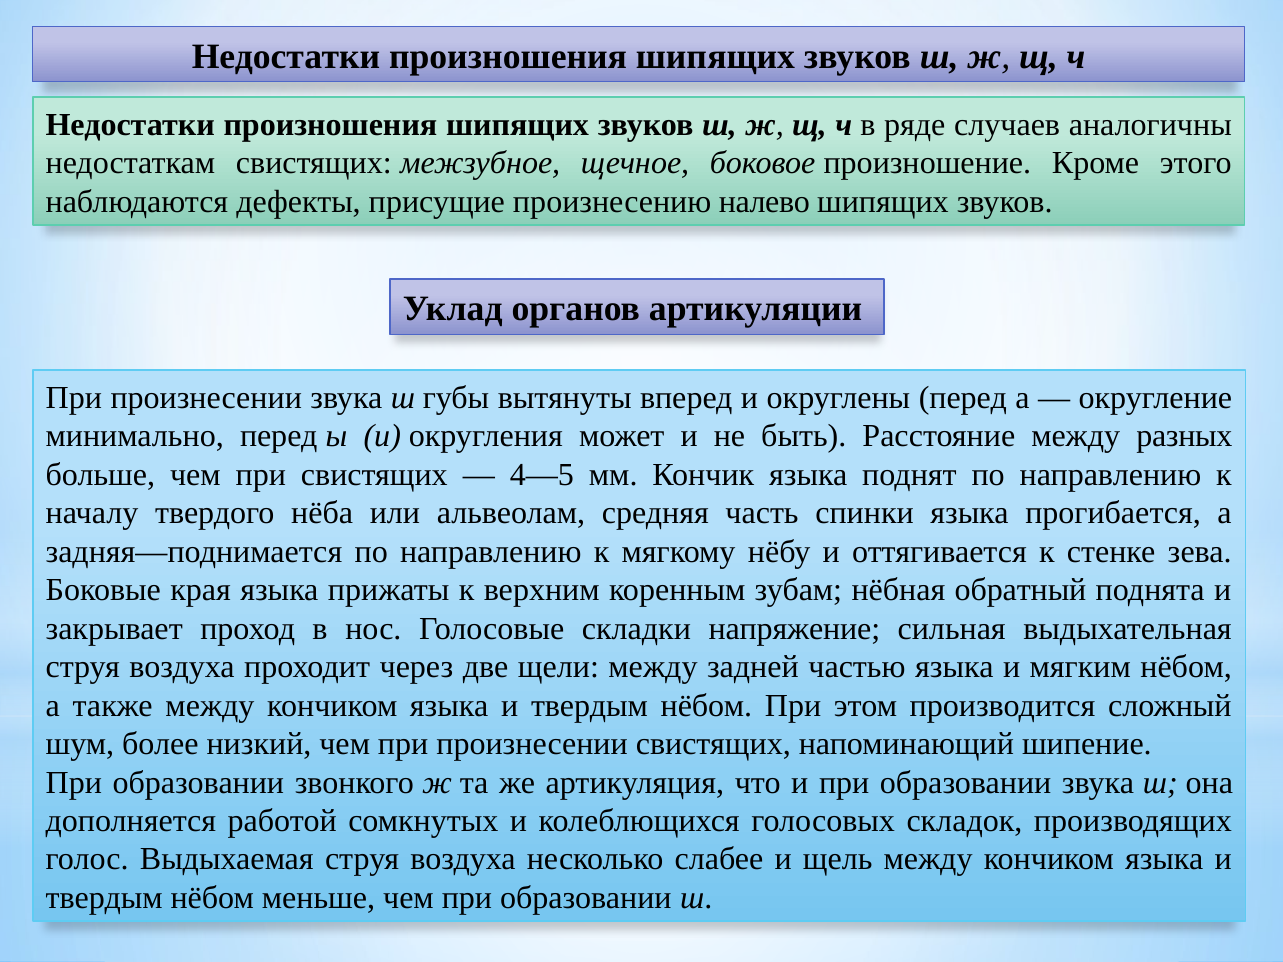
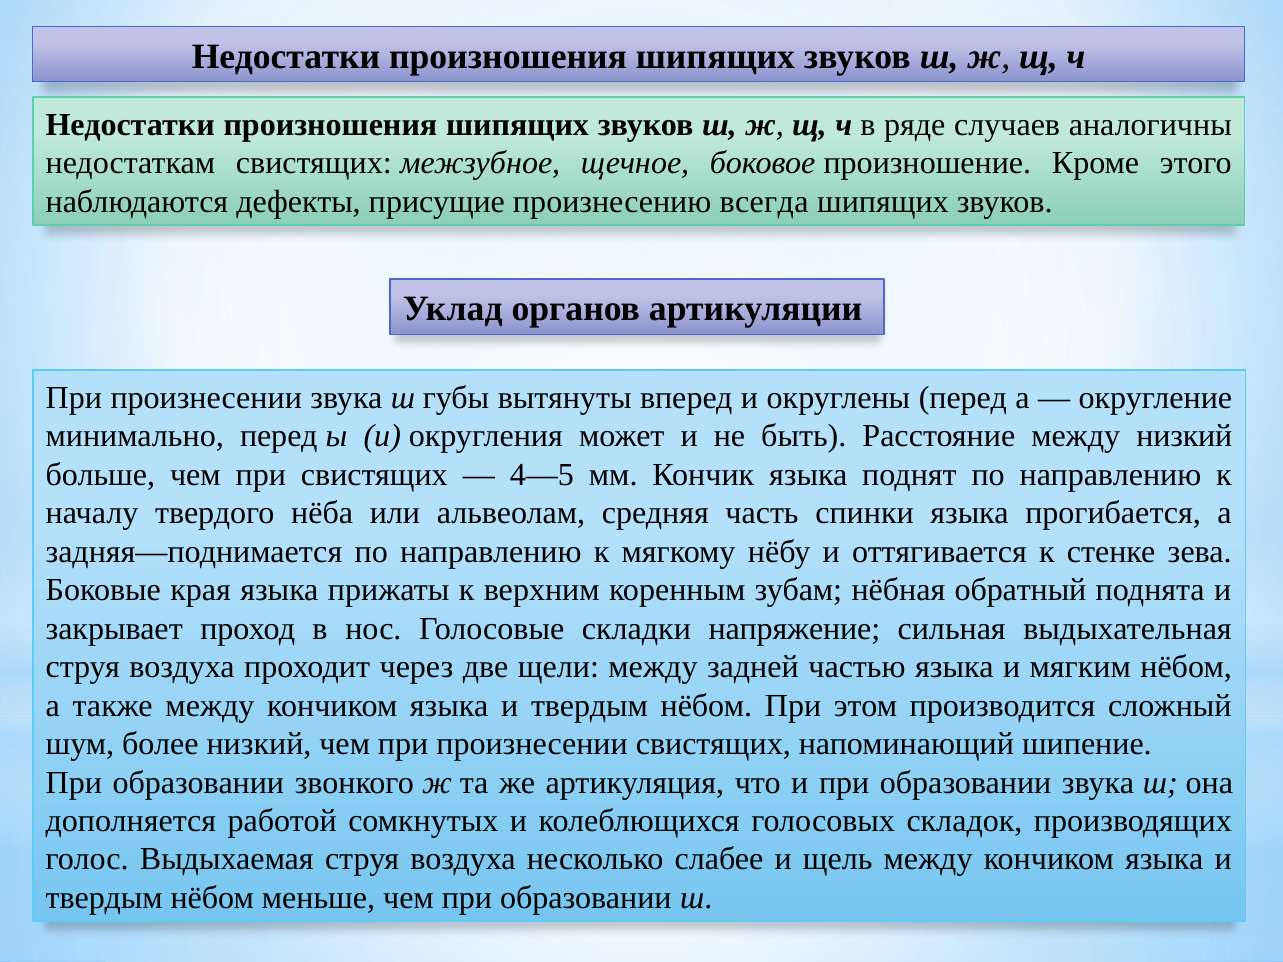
налево: налево -> всегда (764, 202)
между разных: разных -> низкий (1184, 436)
